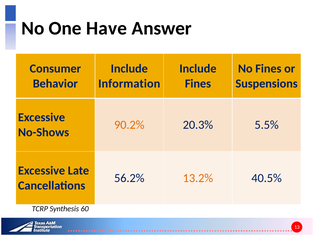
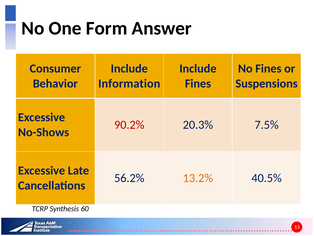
Have: Have -> Form (107, 28)
90.2% colour: orange -> red (129, 125)
5.5%: 5.5% -> 7.5% (267, 125)
